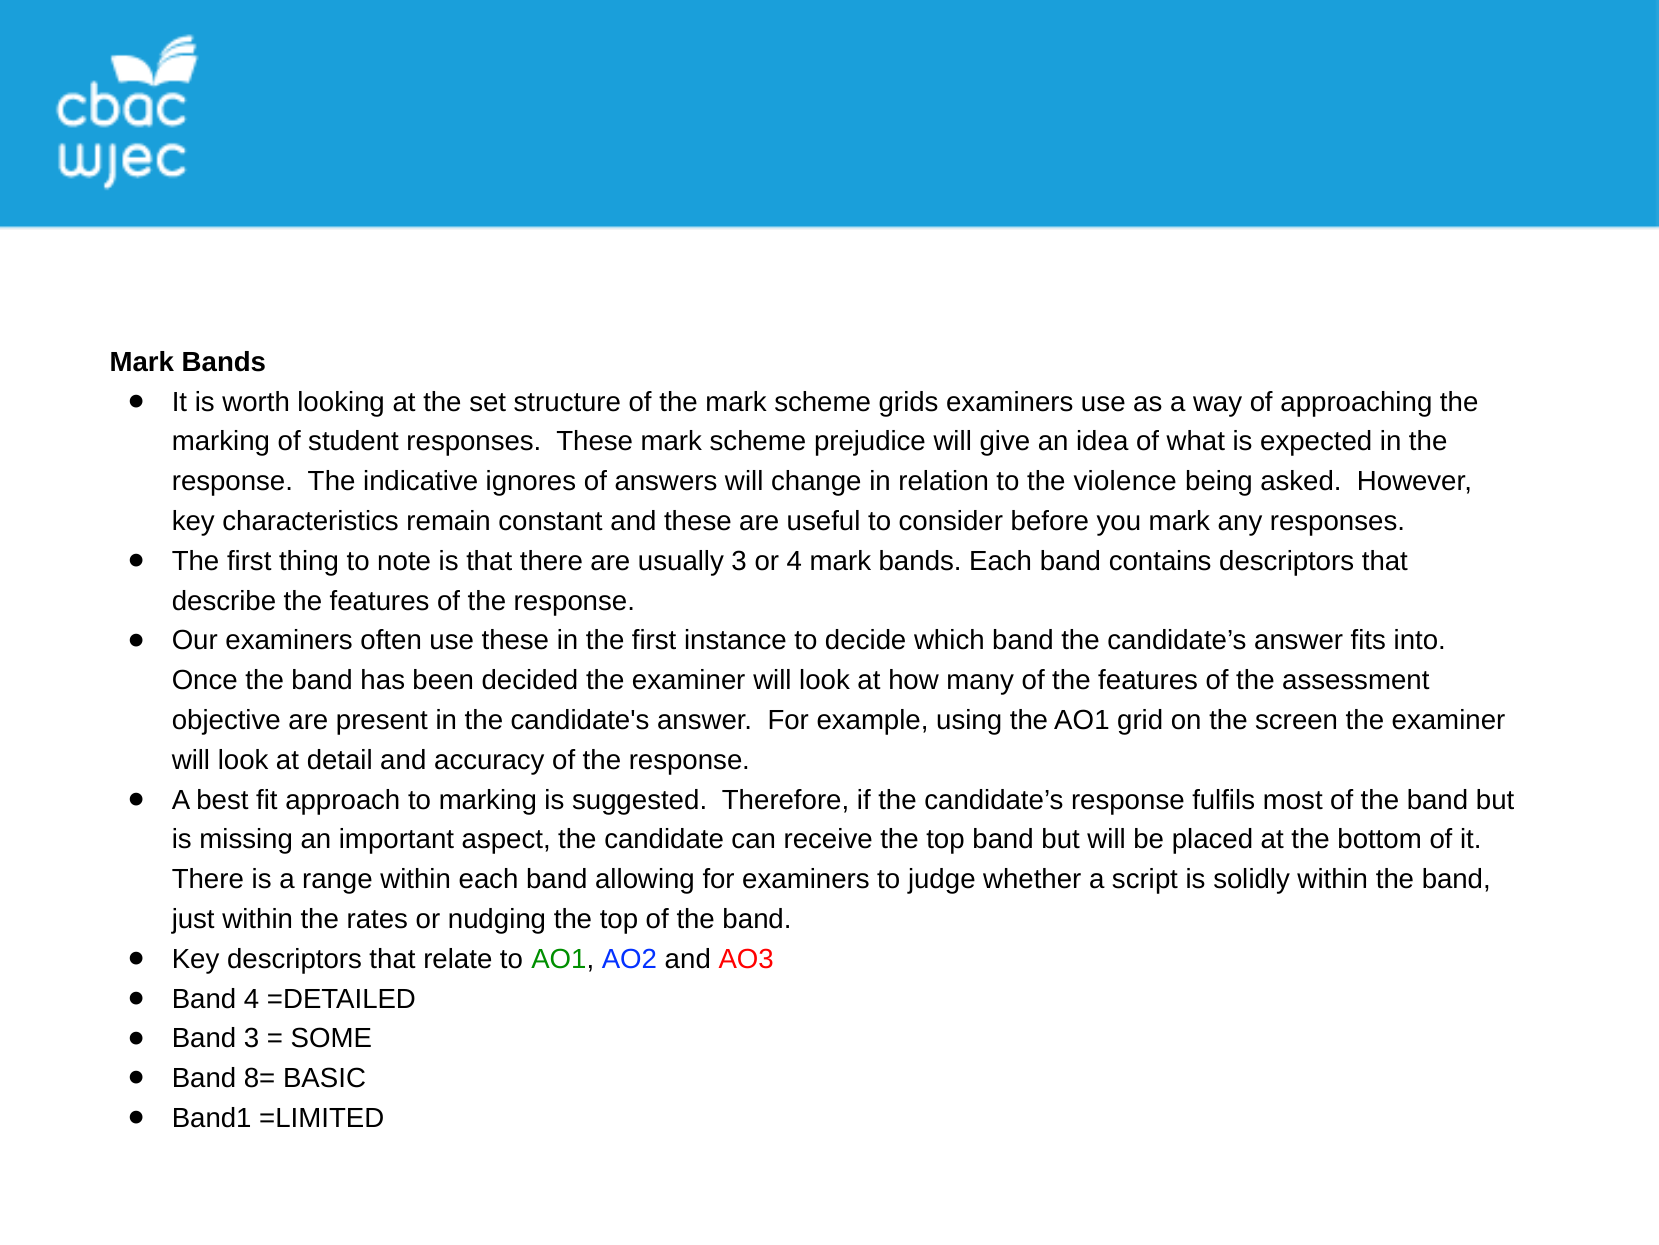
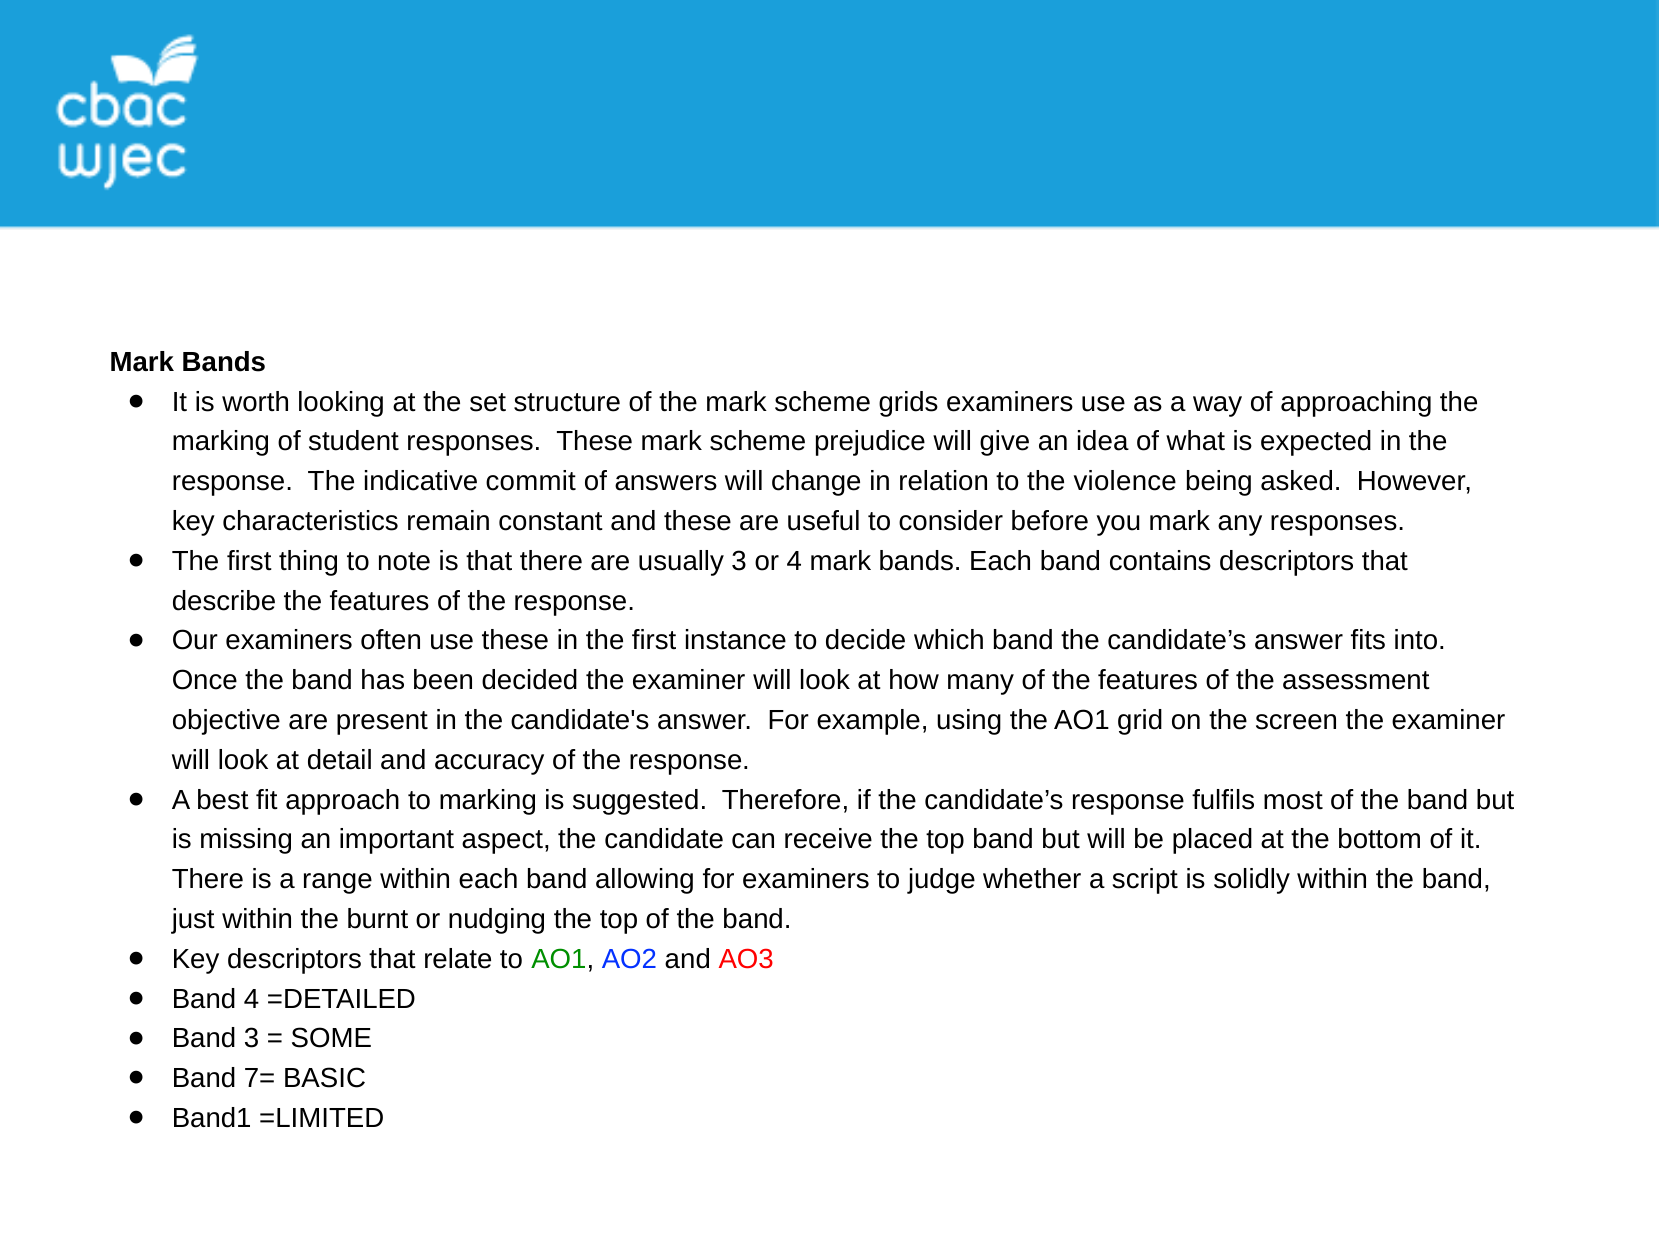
ignores: ignores -> commit (531, 481)
rates: rates -> burnt (377, 919)
8=: 8= -> 7= (260, 1078)
